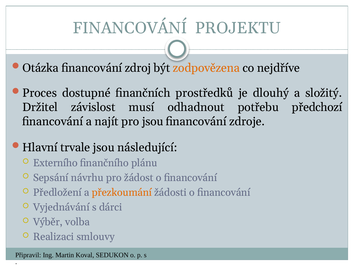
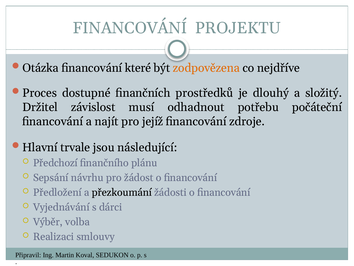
zdroj: zdroj -> které (138, 68)
předchozí: předchozí -> počáteční (317, 107)
pro jsou: jsou -> jejíž (153, 121)
Externího: Externího -> Předchozí (55, 163)
přezkoumání colour: orange -> black (122, 192)
